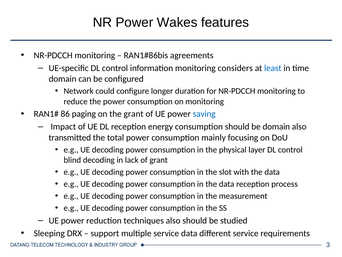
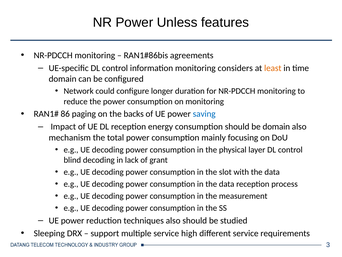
Wakes: Wakes -> Unless (177, 23)
least colour: blue -> orange (273, 68)
the grant: grant -> backs (134, 114)
transmitted: transmitted -> mechanism (70, 137)
service data: data -> high (189, 233)
